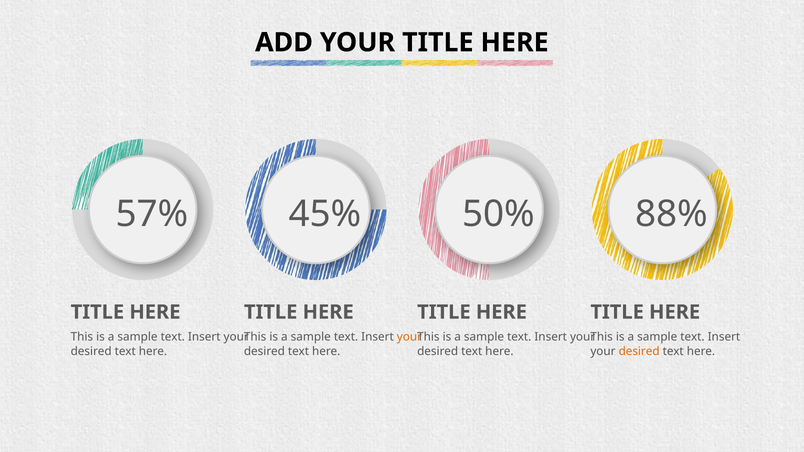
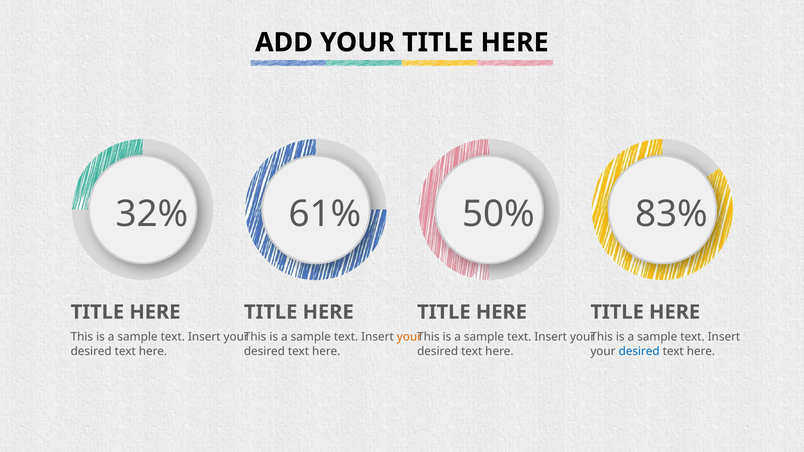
57%: 57% -> 32% (152, 214)
45%: 45% -> 61% (325, 214)
88%: 88% -> 83% (672, 214)
desired colour: orange -> blue (639, 351)
